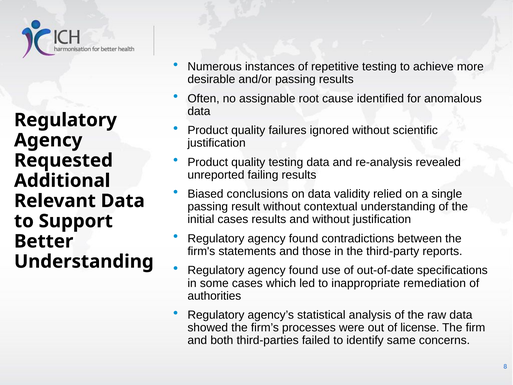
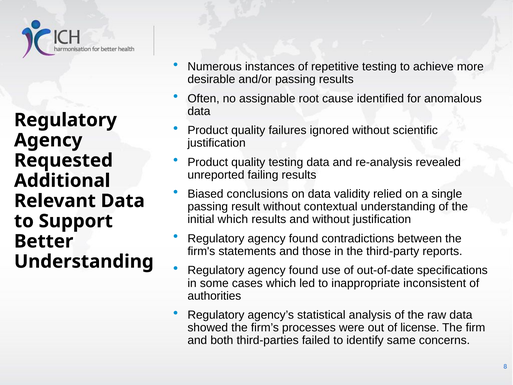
initial cases: cases -> which (233, 219)
remediation: remediation -> inconsistent (435, 283)
